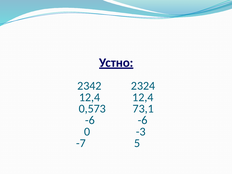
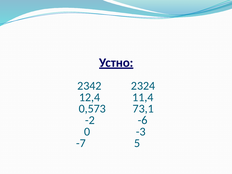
12,4 12,4: 12,4 -> 11,4 (143, 97)
-6: -6 -> -2 (90, 120)
